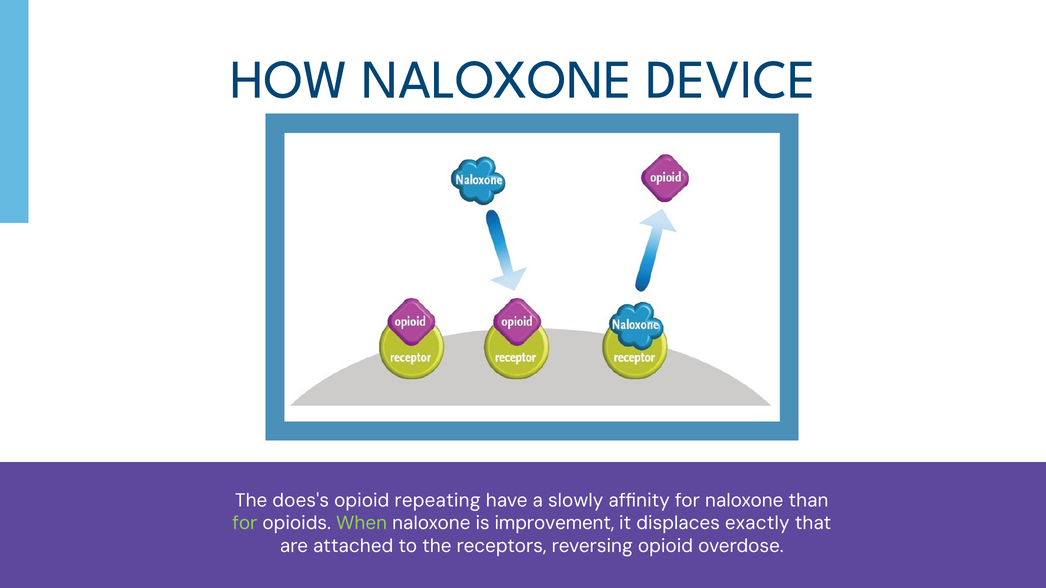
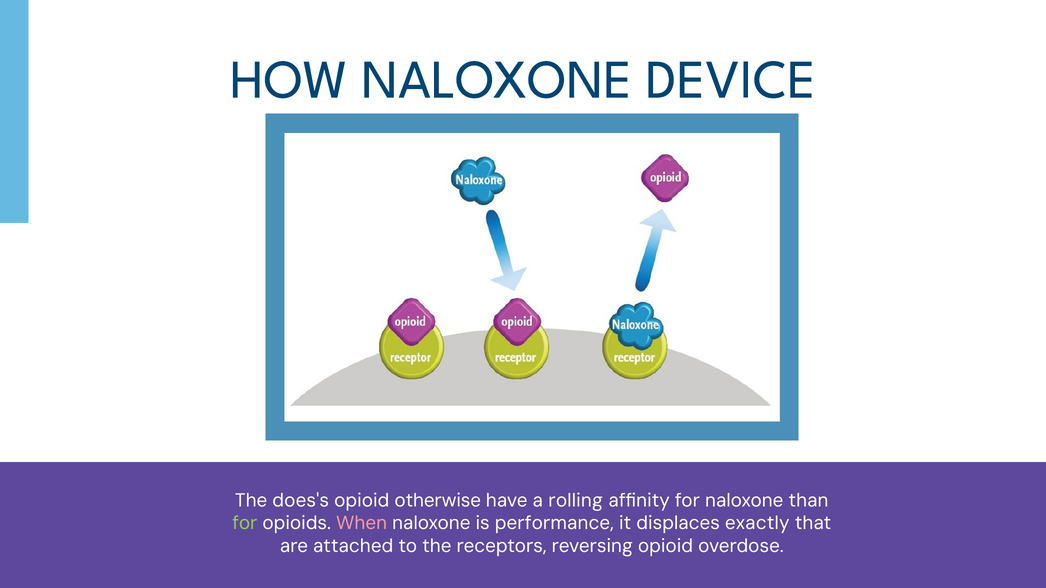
repeating: repeating -> otherwise (438, 501)
slowly: slowly -> rolling (576, 501)
When colour: light green -> pink (362, 524)
improvement: improvement -> performance (554, 524)
